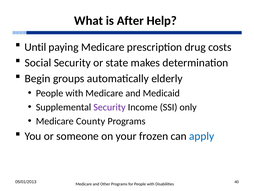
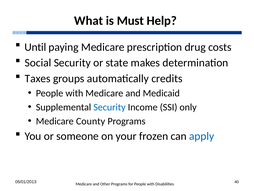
After: After -> Must (130, 21)
Begin: Begin -> Taxes (38, 78)
elderly: elderly -> credits (167, 78)
Security colour: purple -> blue (109, 107)
